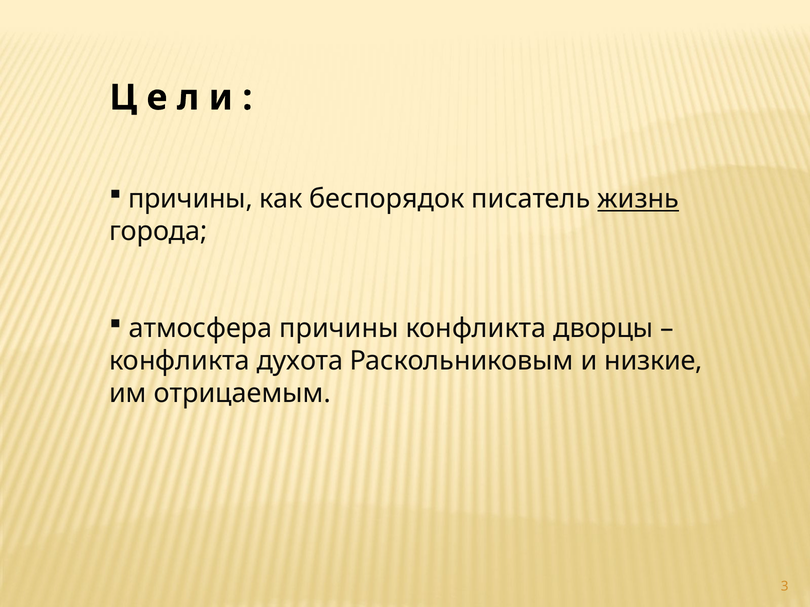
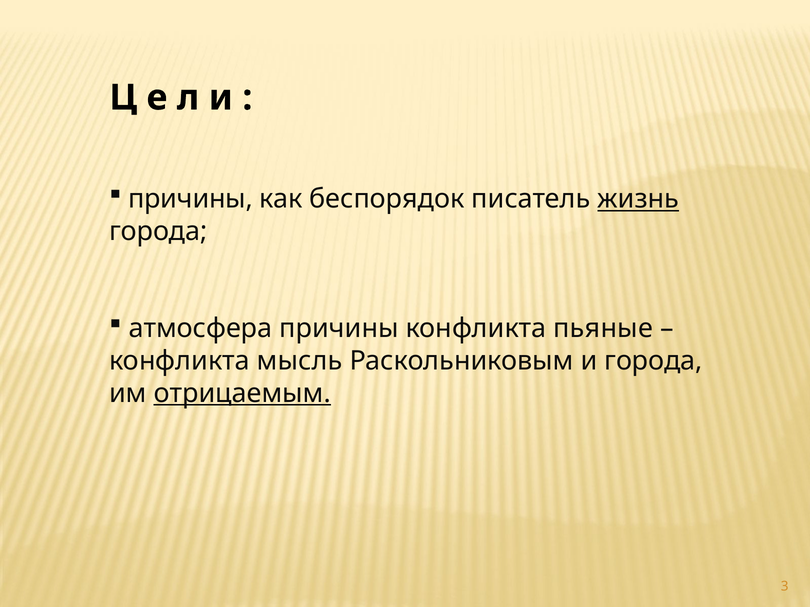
дворцы: дворцы -> пьяные (603, 329)
духота: духота -> мысль (300, 361)
и низкие: низкие -> города (653, 361)
отрицаемым underline: none -> present (242, 394)
